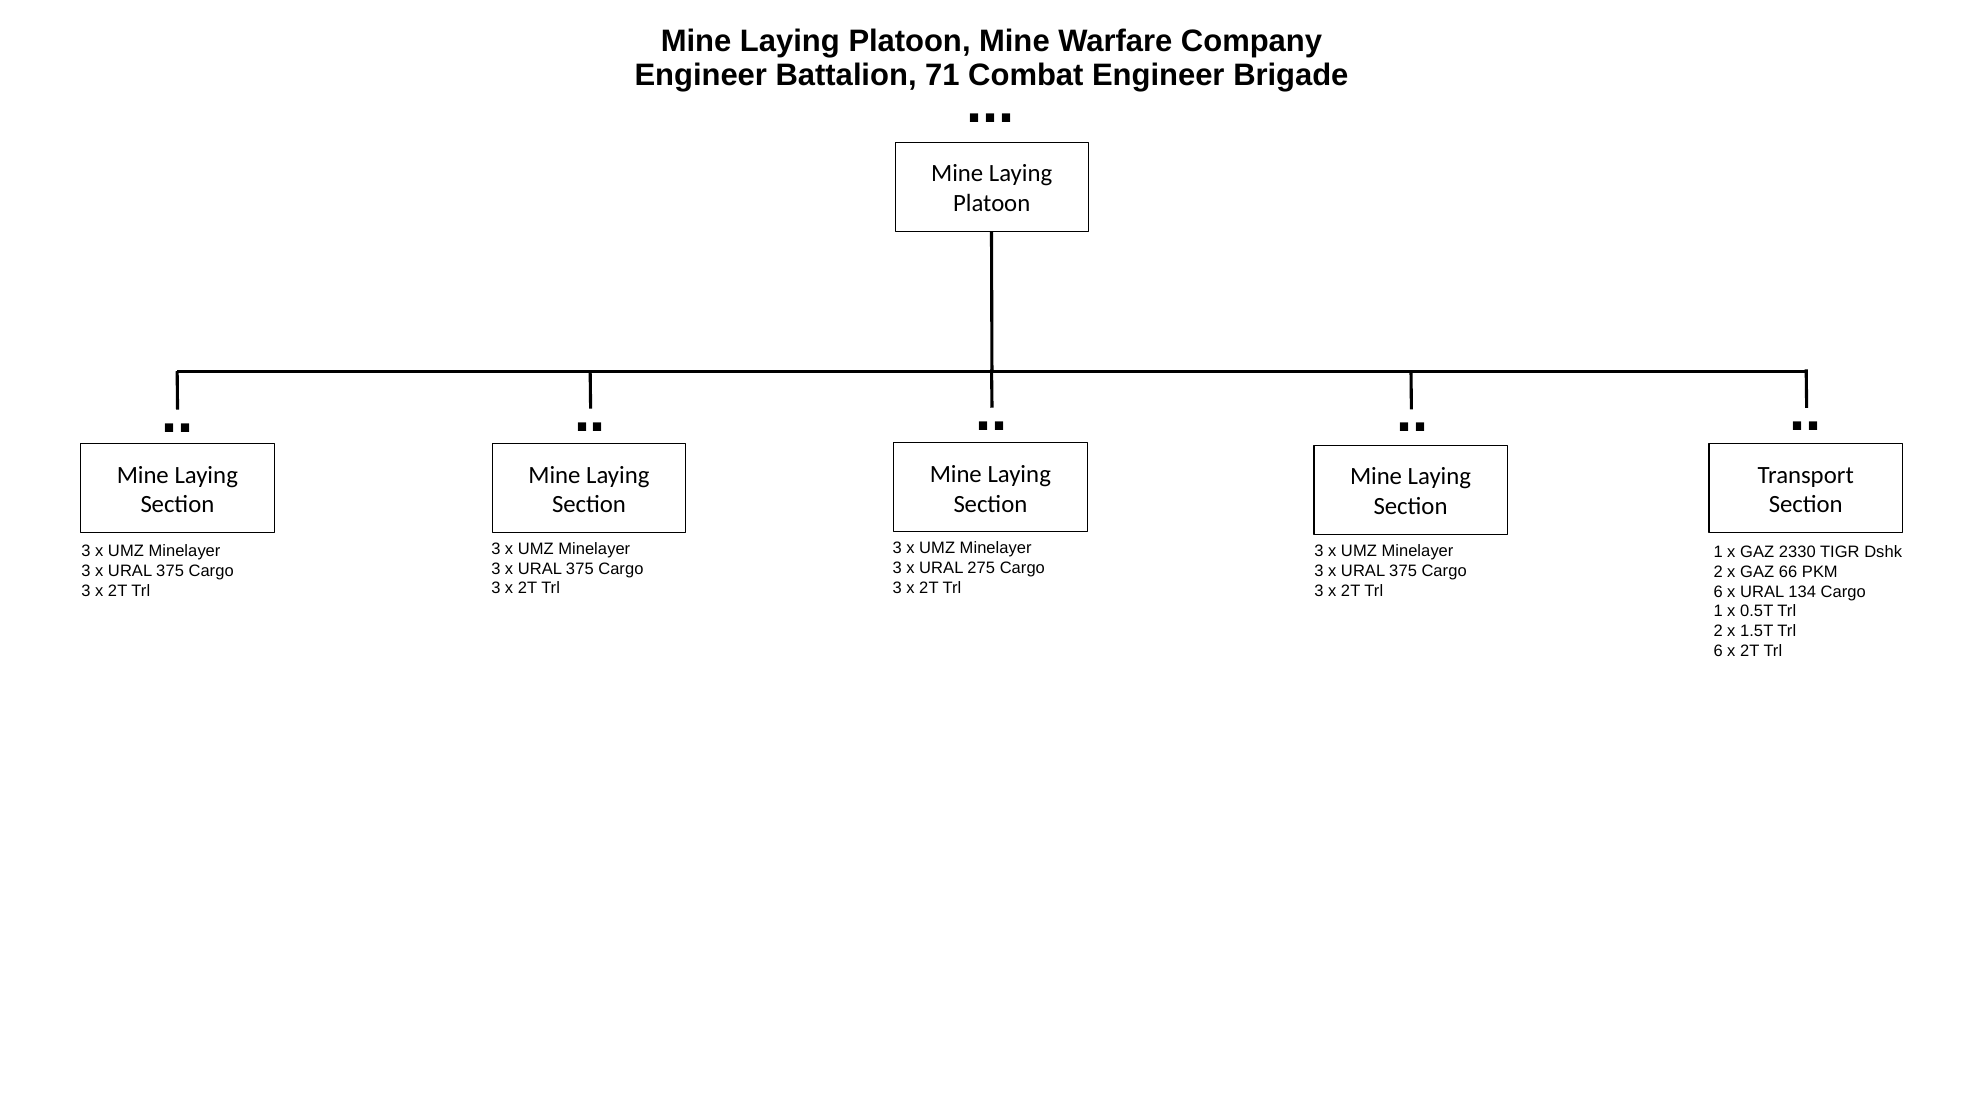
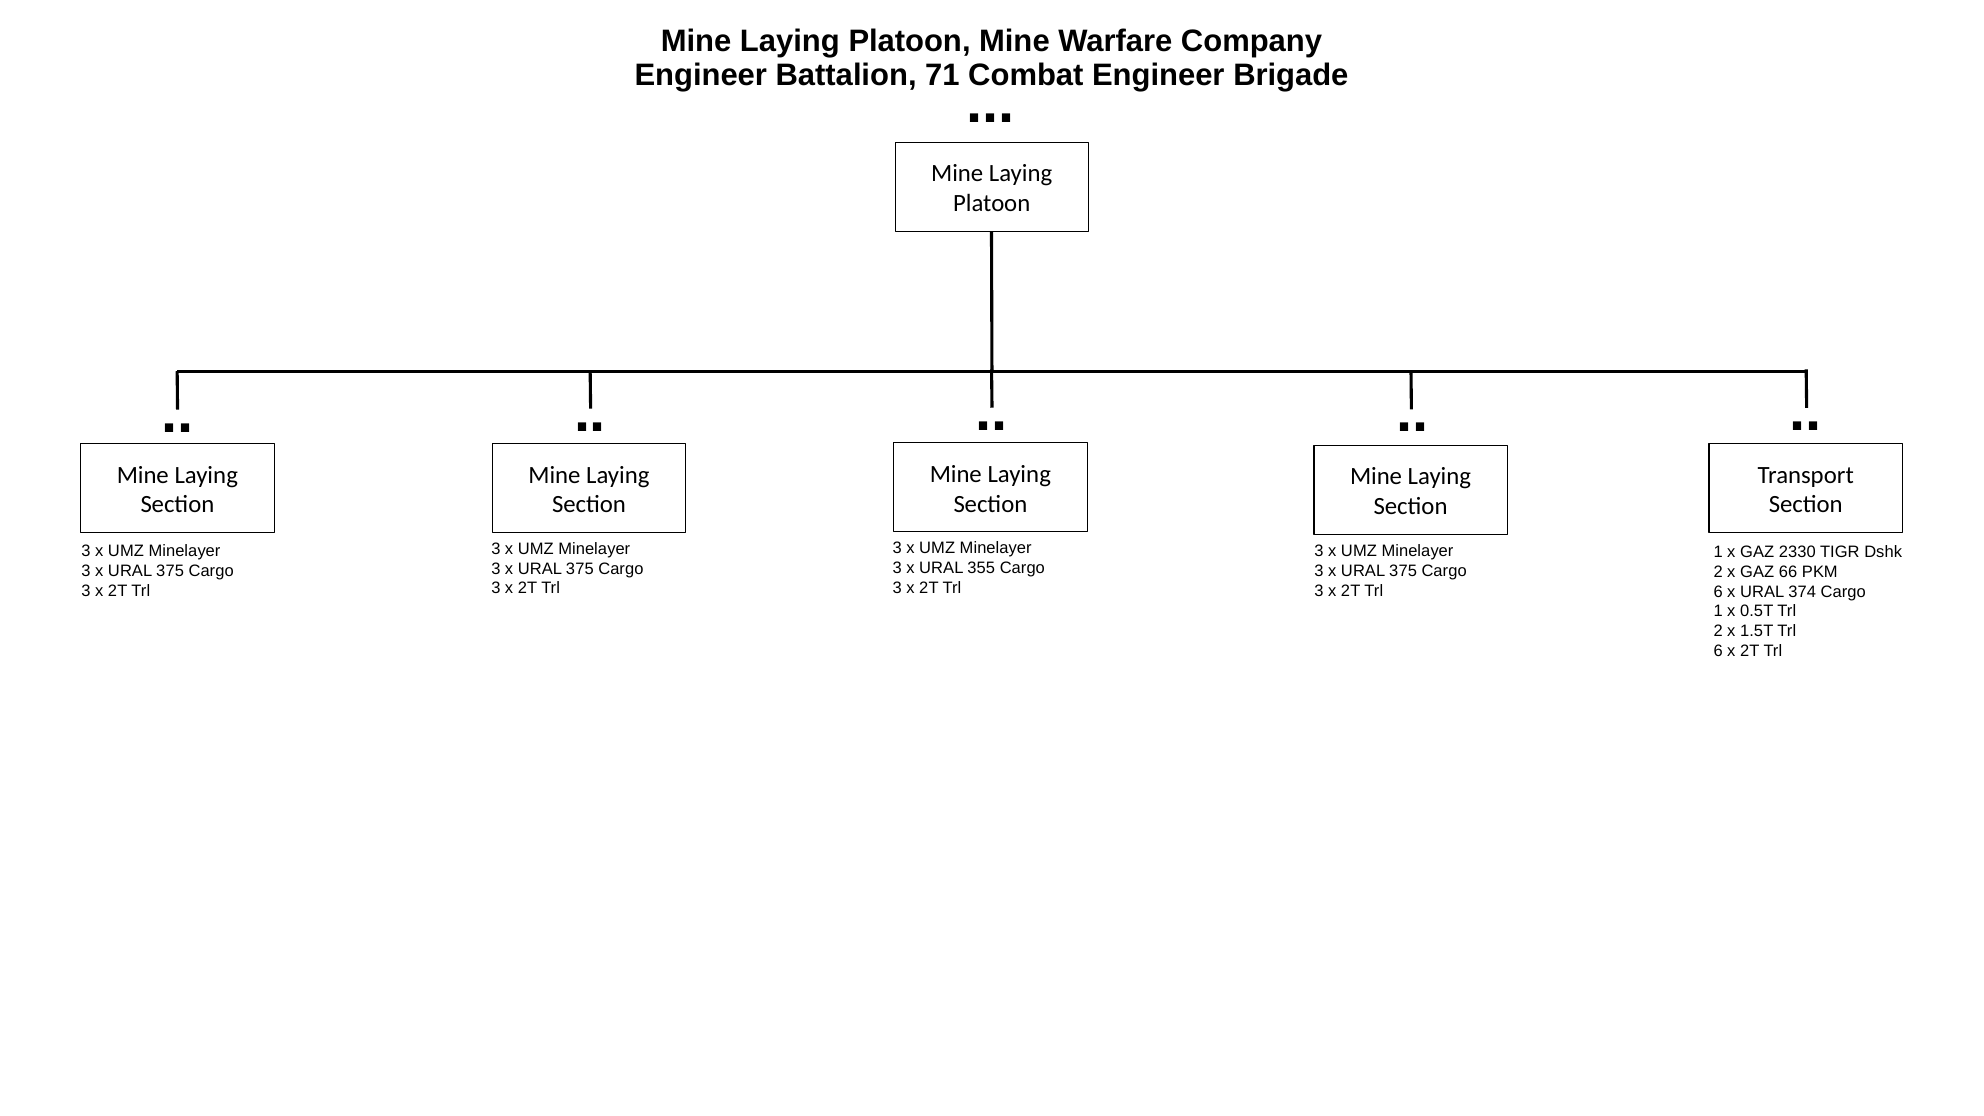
275: 275 -> 355 (981, 568)
134: 134 -> 374 (1802, 592)
